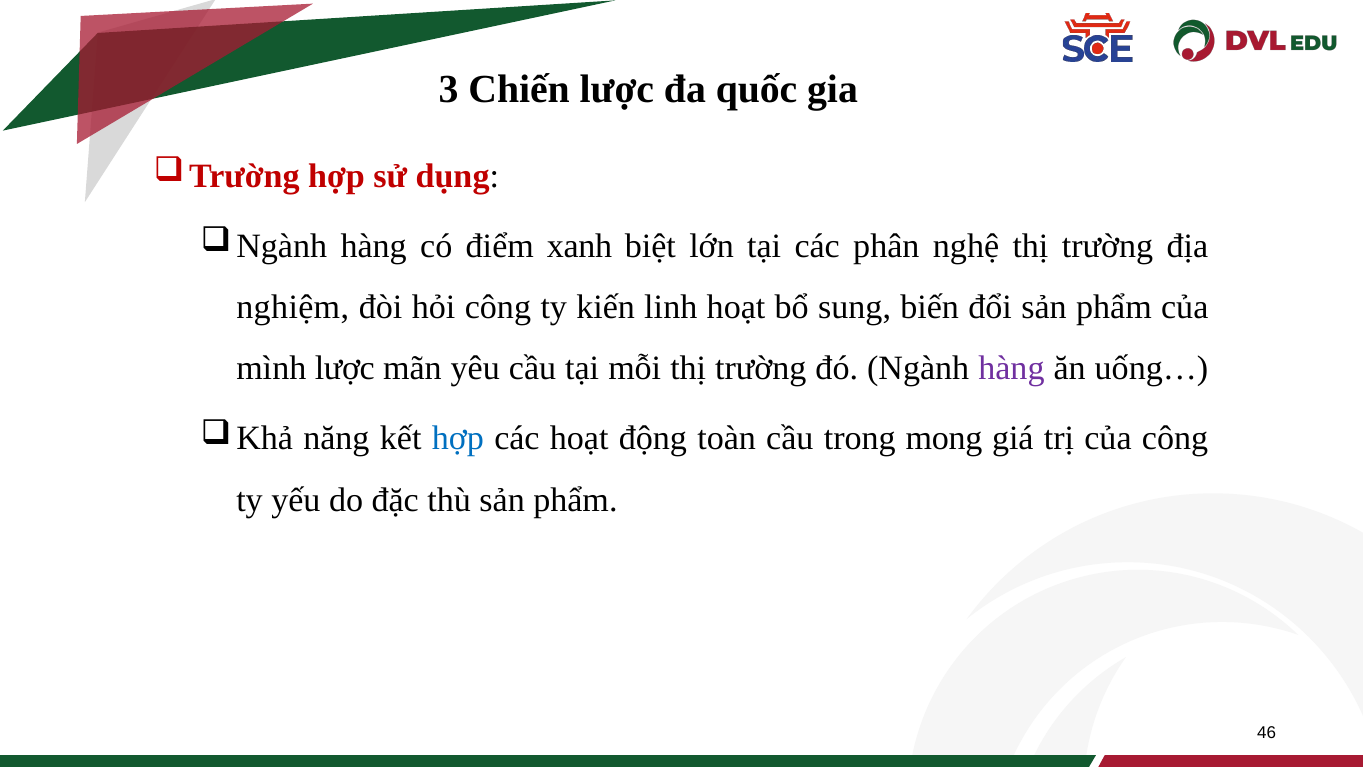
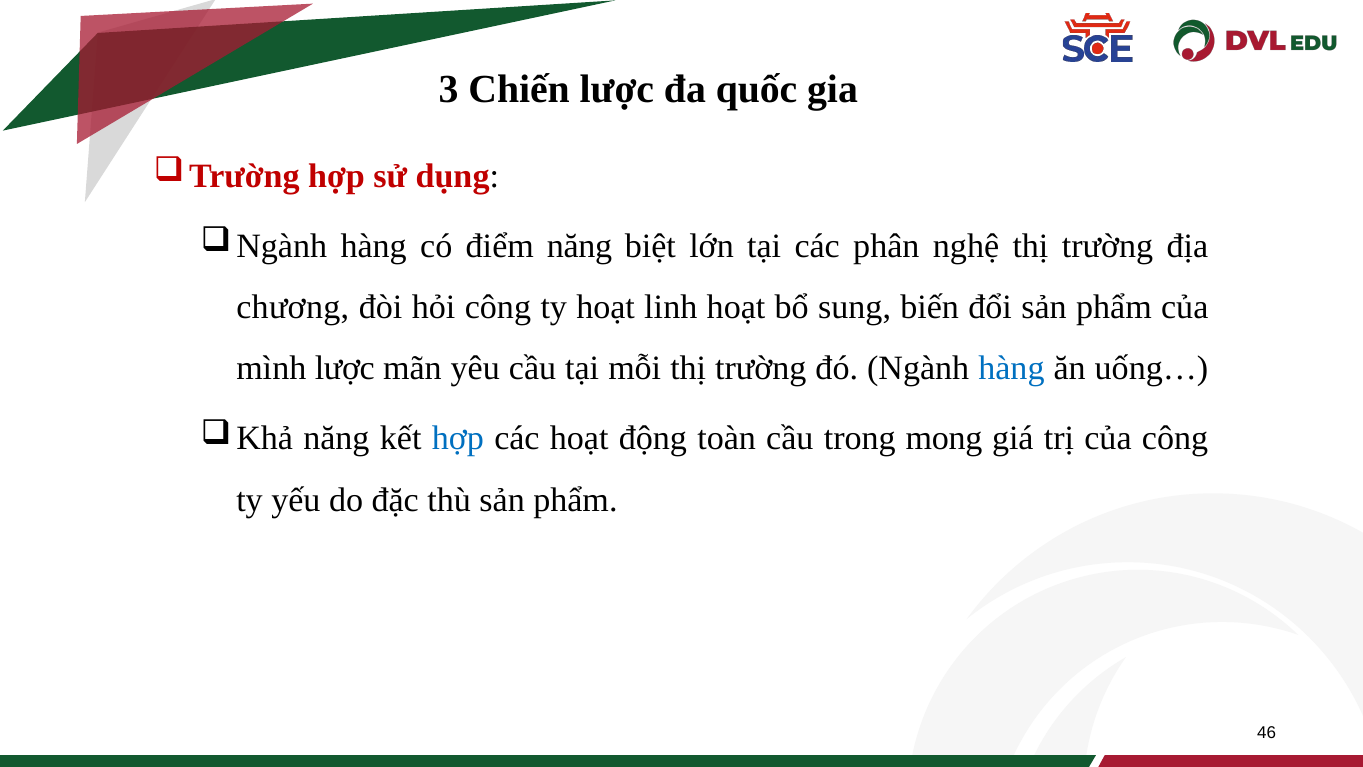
điểm xanh: xanh -> năng (580, 246)
nghiệm: nghiệm -> chương (293, 307)
ty kiến: kiến -> hoạt (606, 307)
hàng colour: purple -> blue (1011, 369)
